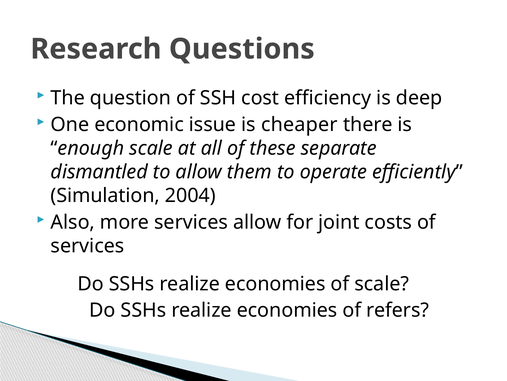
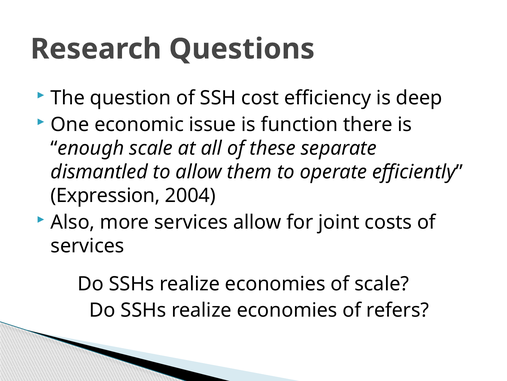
cheaper: cheaper -> function (299, 124)
Simulation: Simulation -> Expression (105, 195)
